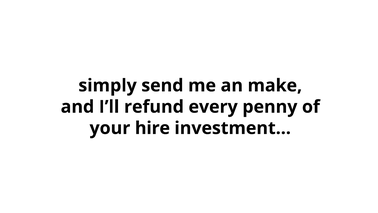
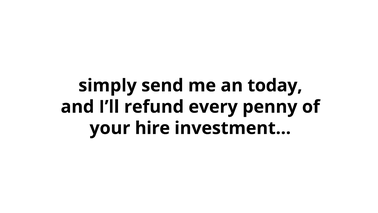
make: make -> today (275, 85)
